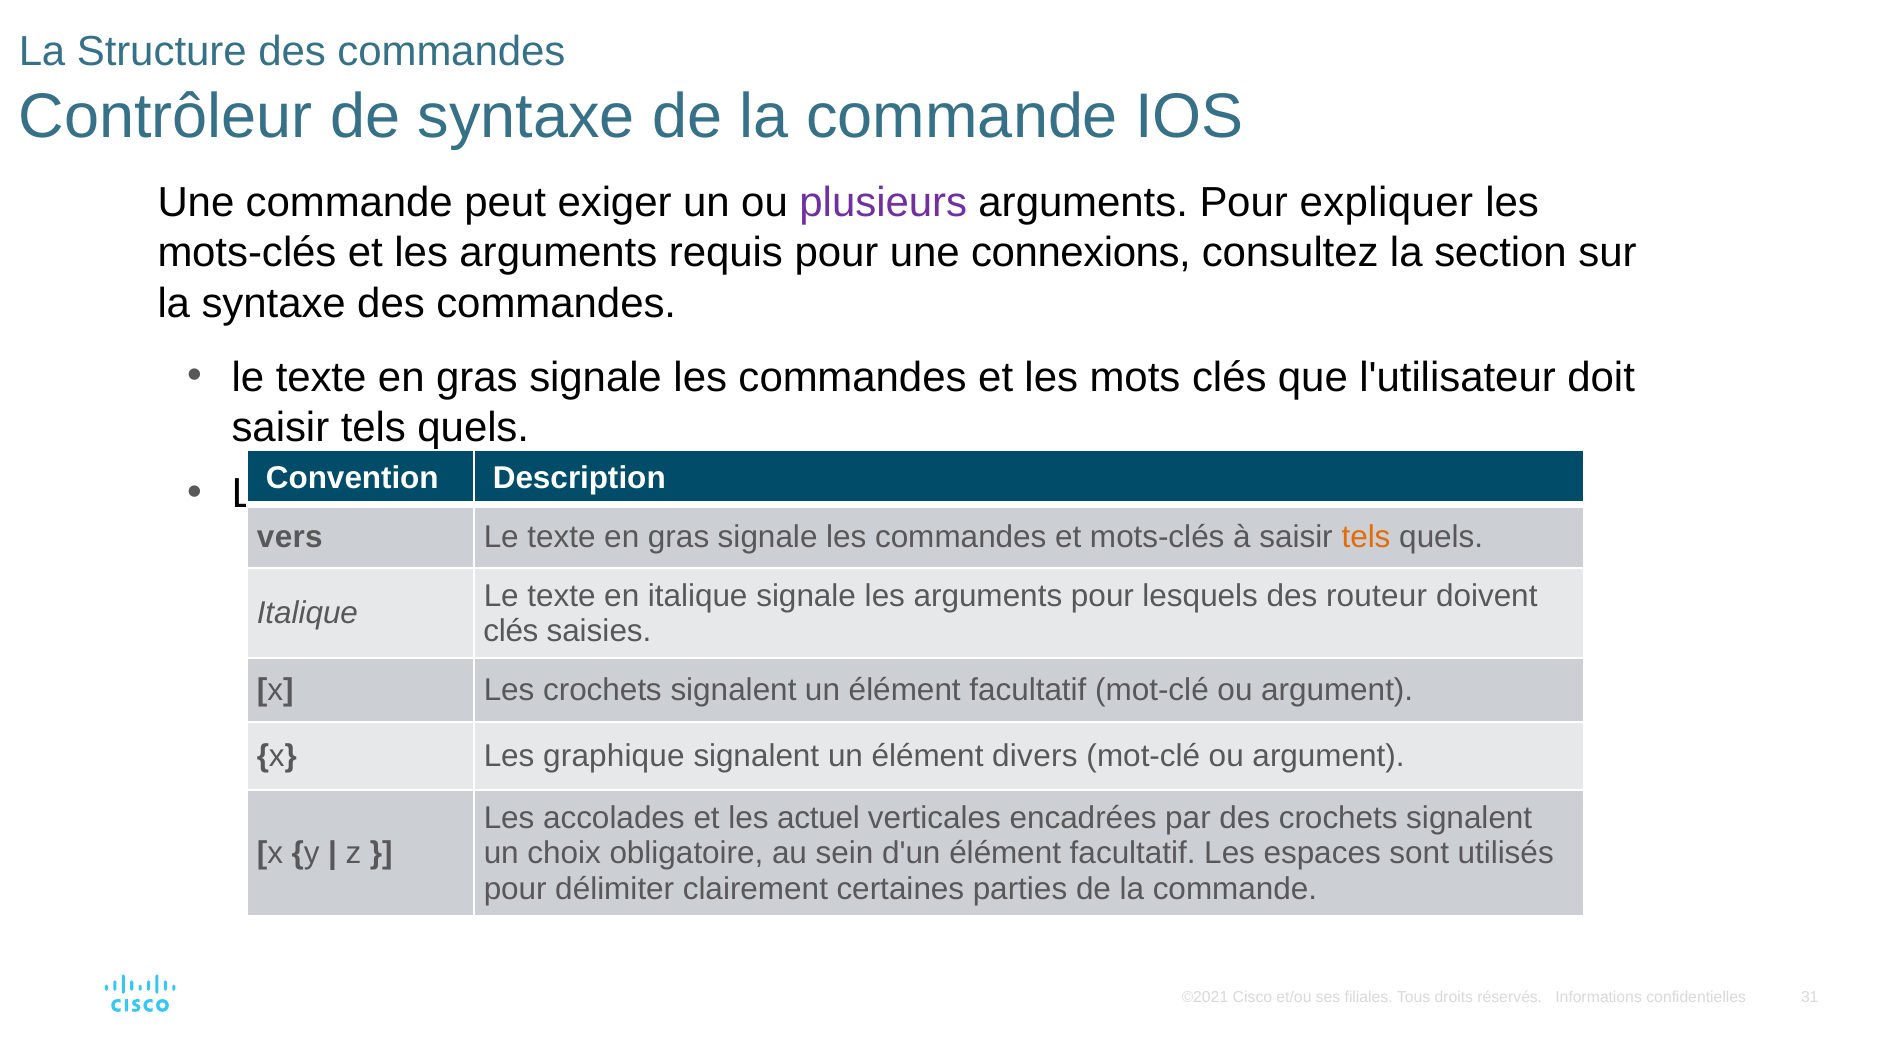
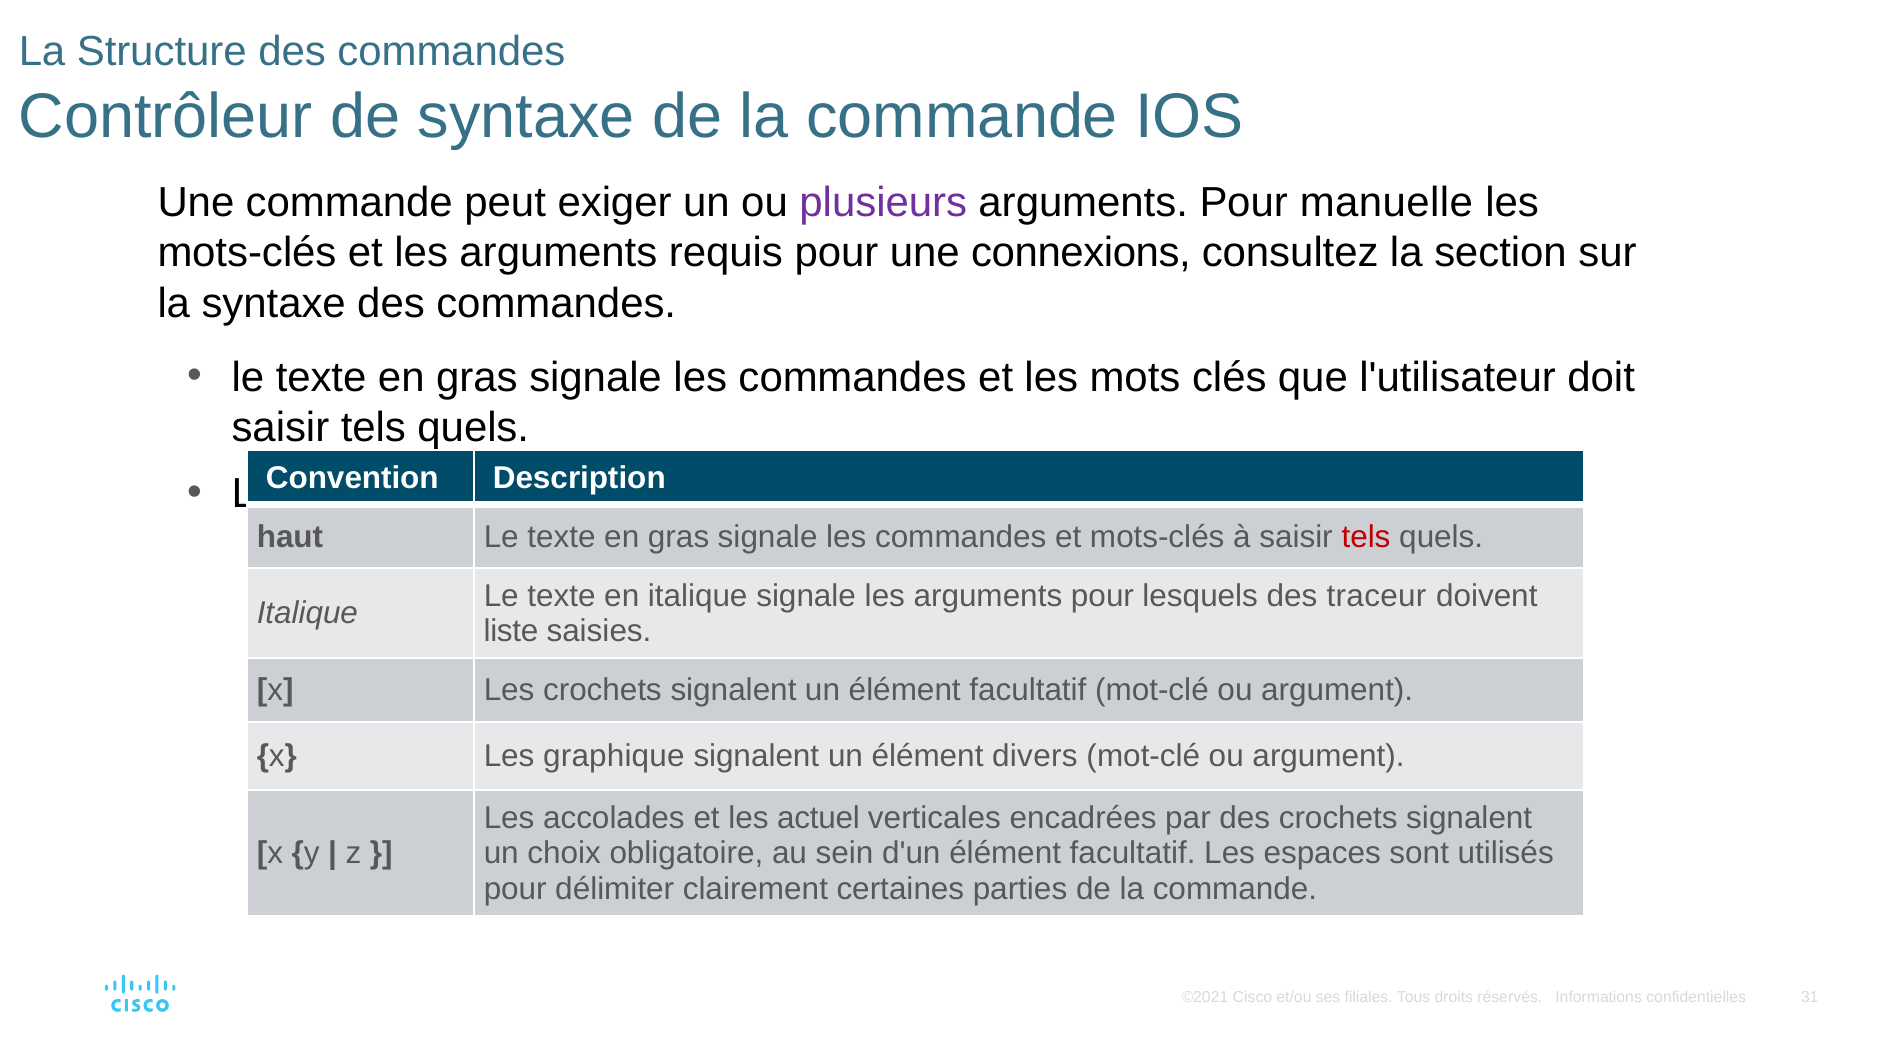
expliquer: expliquer -> manuelle (1386, 203)
vers: vers -> haut (290, 537)
tels colour: orange -> red (1366, 537)
routeur: routeur -> traceur (1377, 596)
clés: clés -> liste (511, 631)
